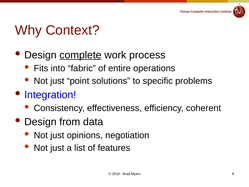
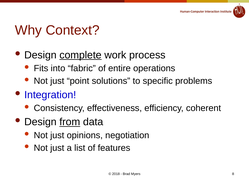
from underline: none -> present (70, 122)
